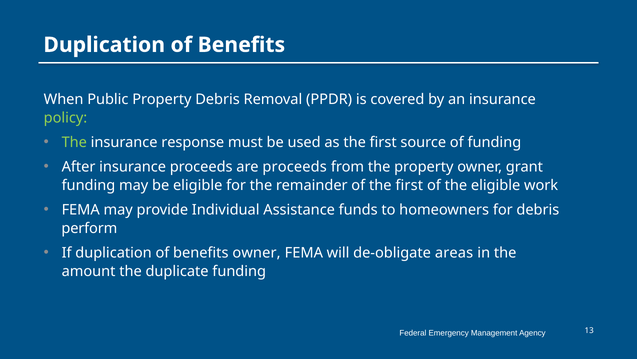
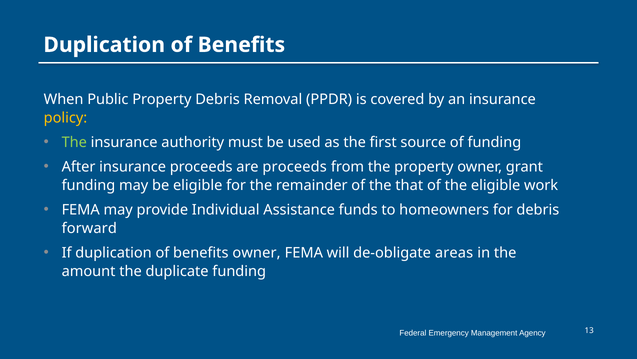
policy colour: light green -> yellow (65, 118)
response: response -> authority (193, 142)
of the first: first -> that (409, 185)
perform: perform -> forward (89, 228)
